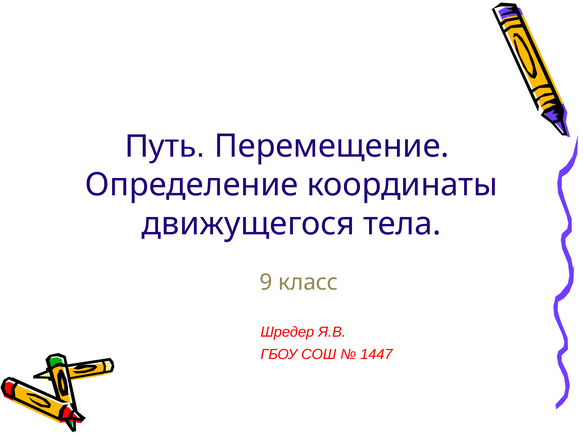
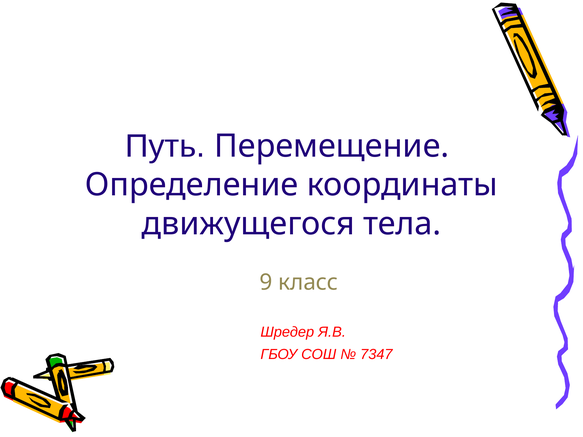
1447: 1447 -> 7347 (376, 355)
